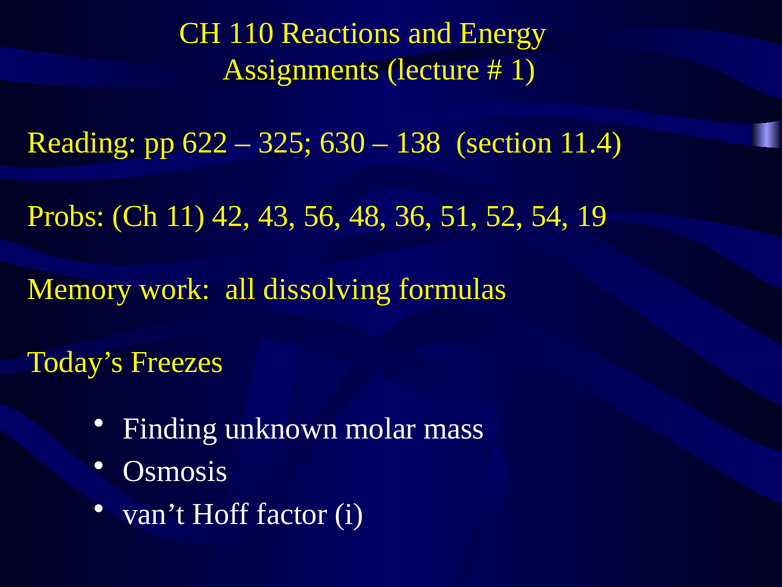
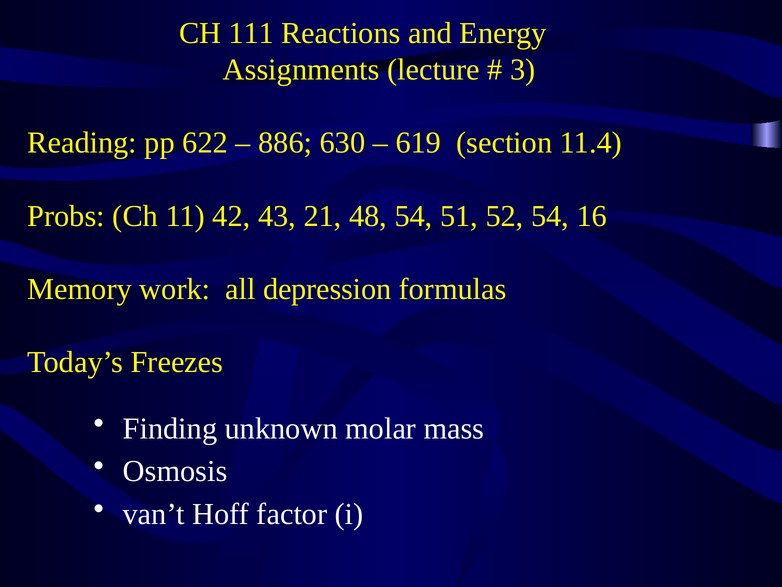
110: 110 -> 111 (251, 33)
1: 1 -> 3 (523, 70)
325: 325 -> 886 (285, 143)
138: 138 -> 619 (418, 143)
56: 56 -> 21 (322, 216)
48 36: 36 -> 54 (413, 216)
19: 19 -> 16 (592, 216)
dissolving: dissolving -> depression (327, 289)
